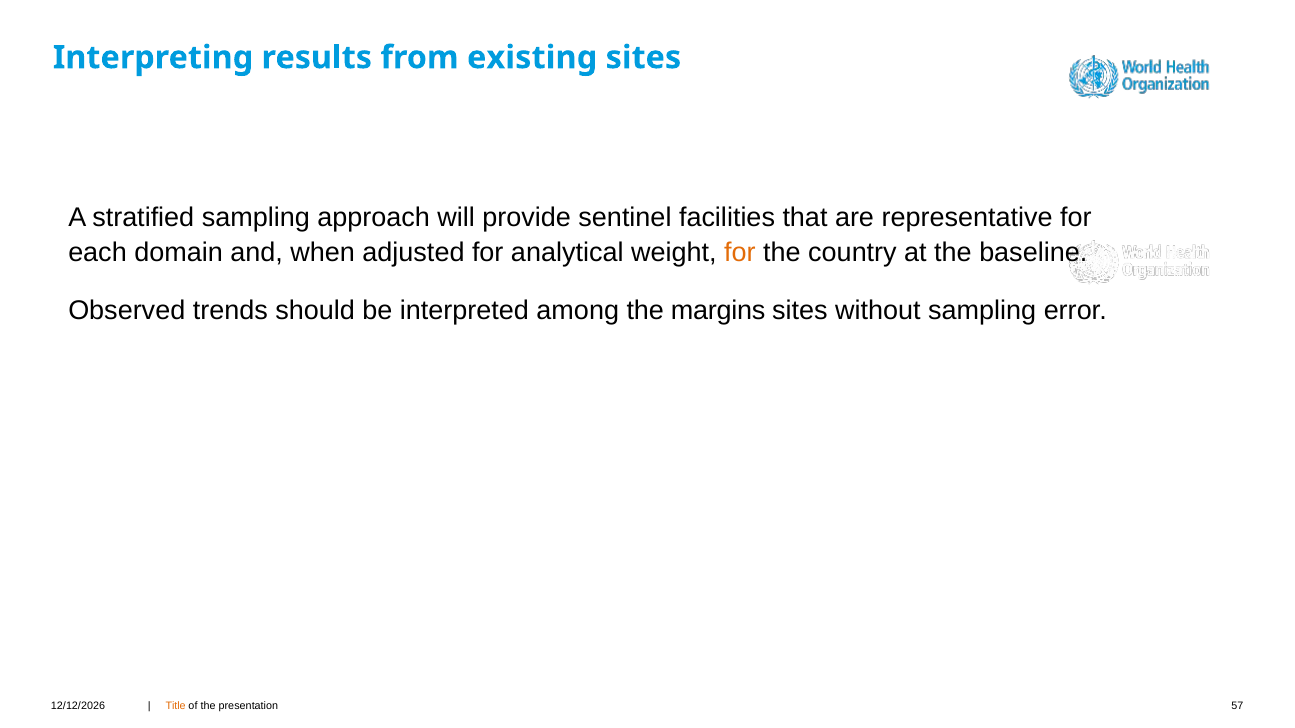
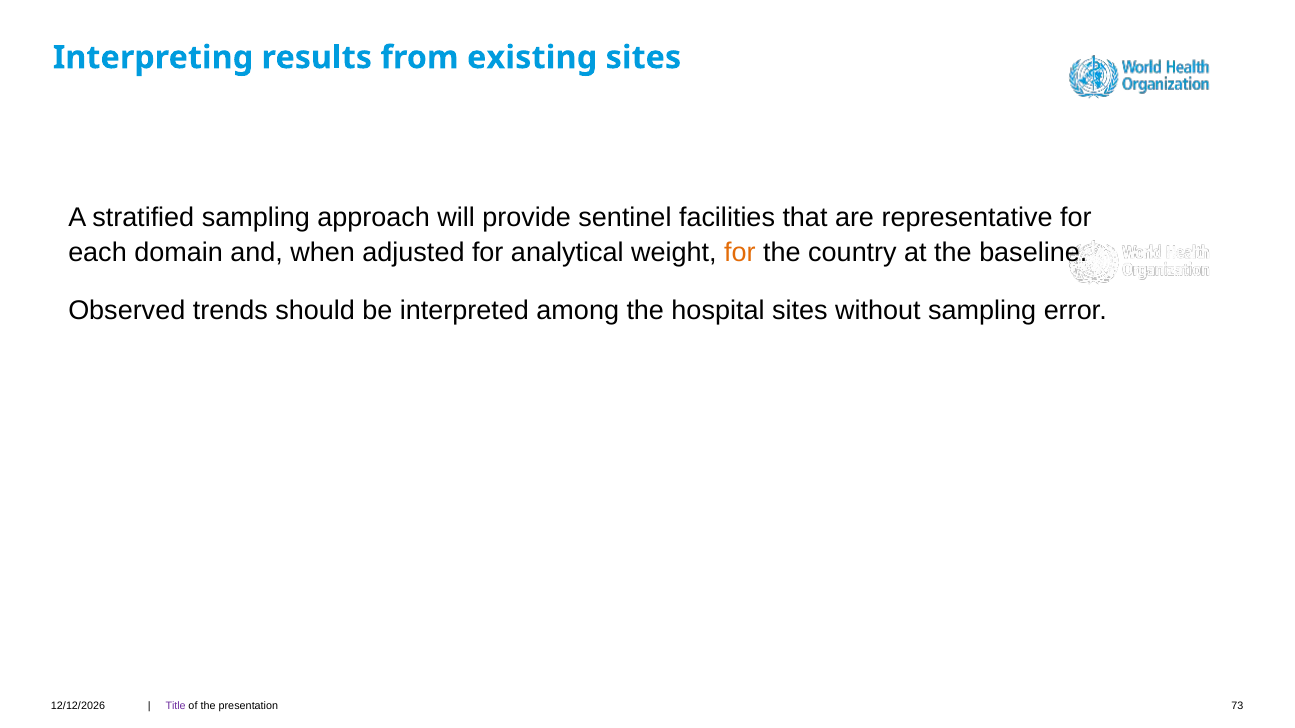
margins: margins -> hospital (718, 310)
Title colour: orange -> purple (176, 706)
57: 57 -> 73 (1237, 706)
